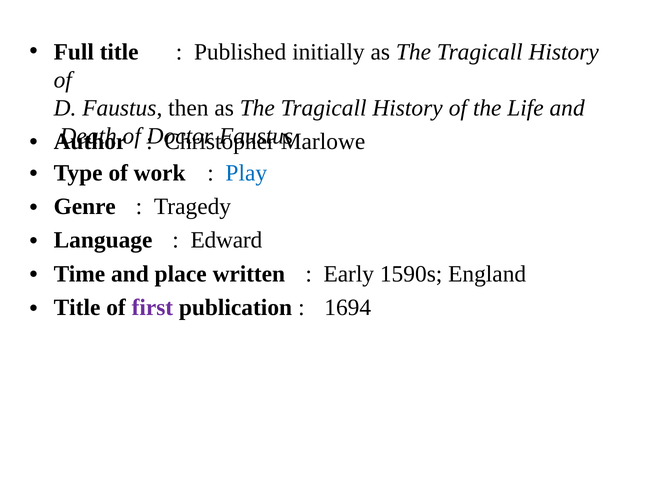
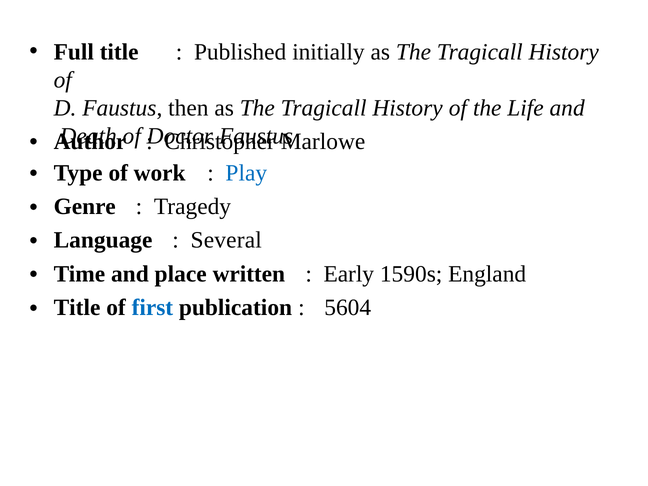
Edward: Edward -> Several (226, 240)
first colour: purple -> blue (152, 308)
1694: 1694 -> 5604 (348, 308)
